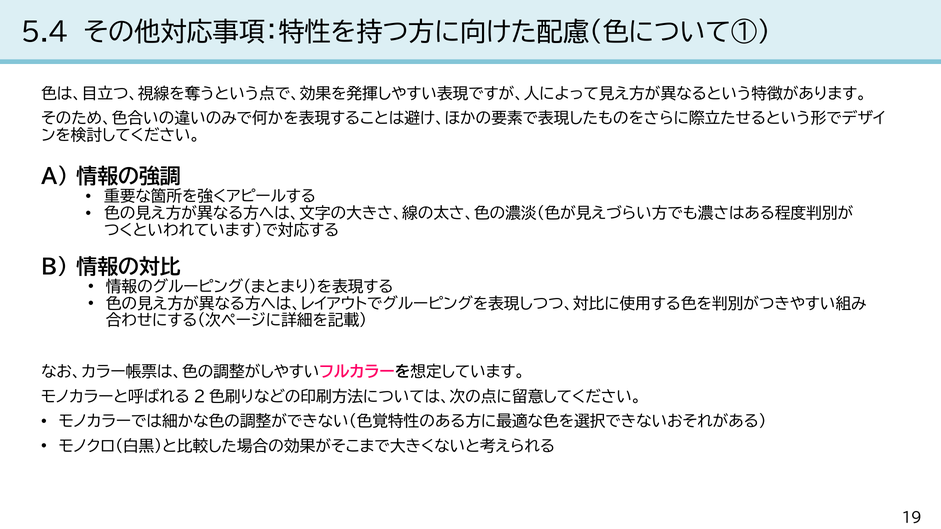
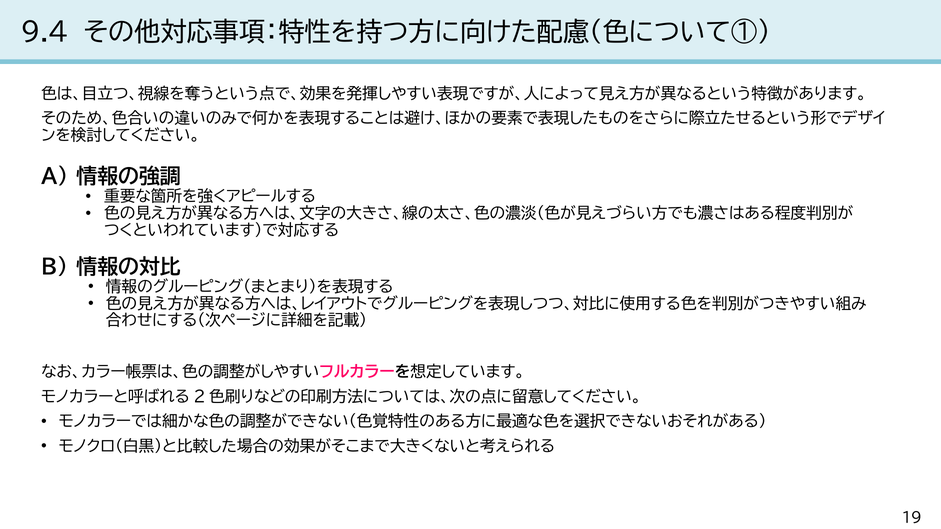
5.4: 5.4 -> 9.4 (45, 32)
